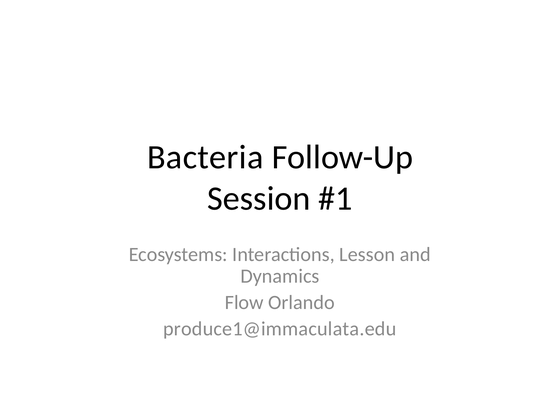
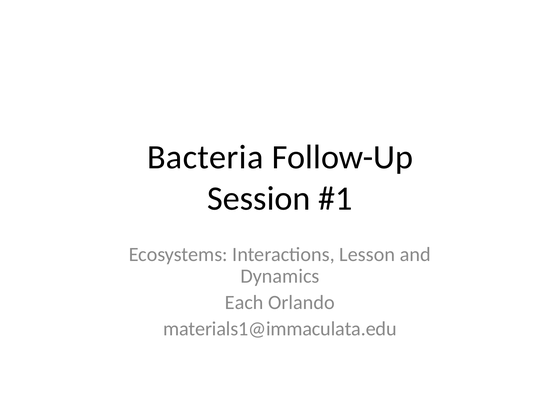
Flow: Flow -> Each (244, 302)
produce1@immaculata.edu: produce1@immaculata.edu -> materials1@immaculata.edu (280, 329)
